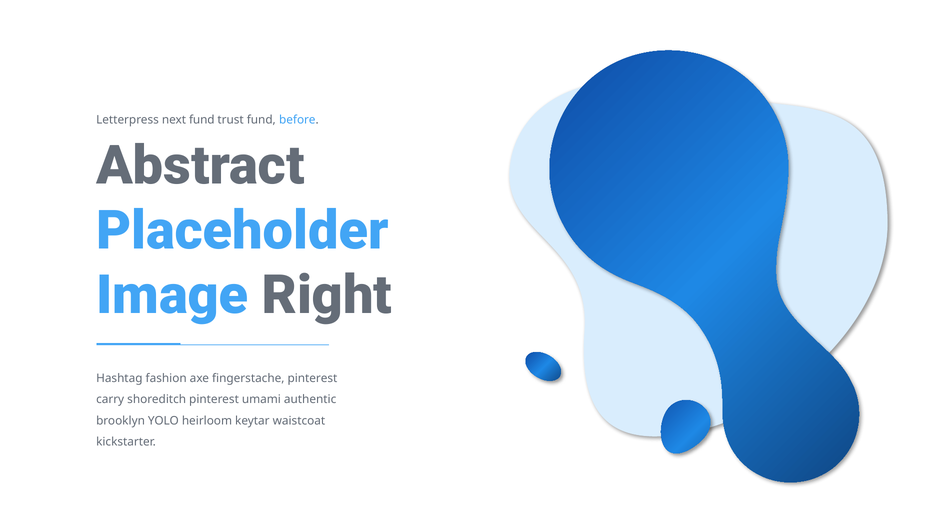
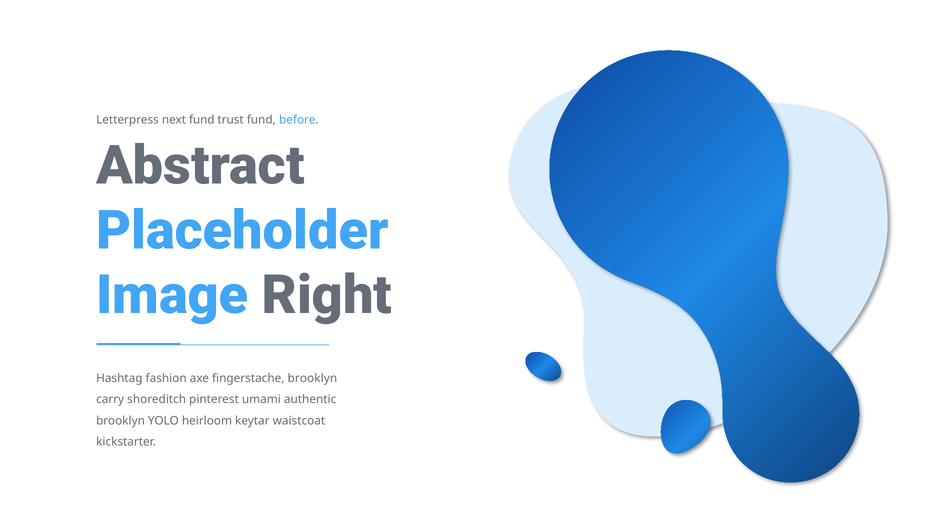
fingerstache pinterest: pinterest -> brooklyn (312, 379)
